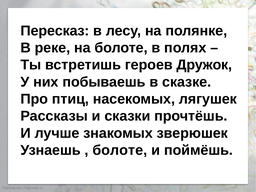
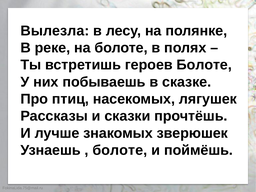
Пересказ: Пересказ -> Вылезла (55, 31)
героев Дружок: Дружок -> Болоте (204, 65)
